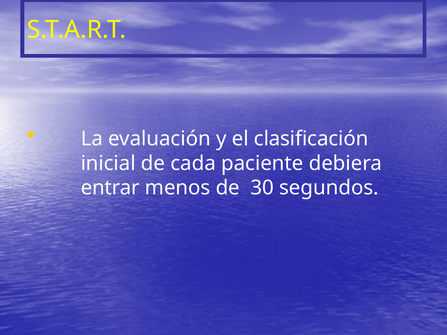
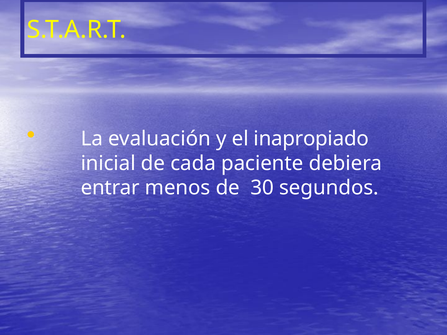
clasificación: clasificación -> inapropiado (311, 139)
